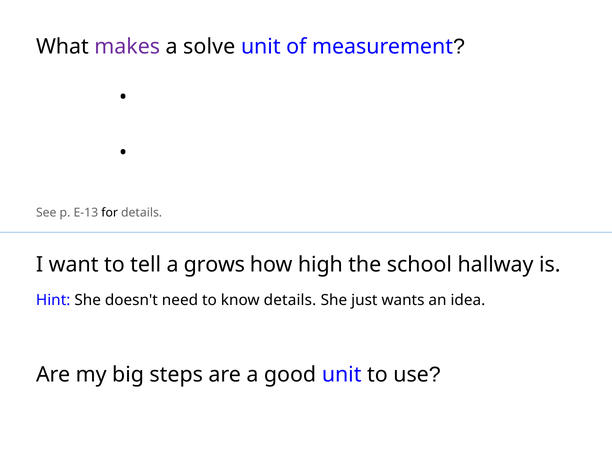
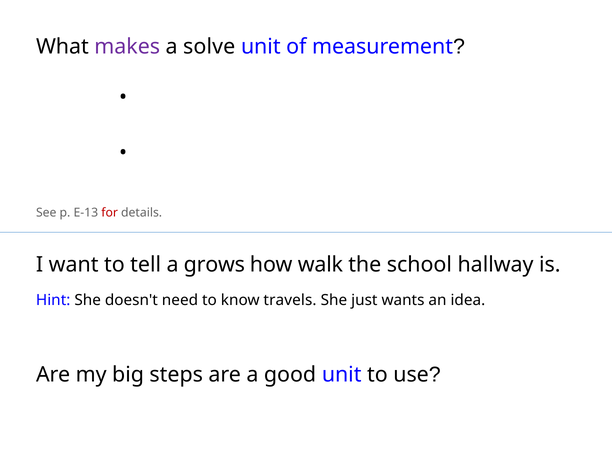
for colour: black -> red (110, 213)
high: high -> walk (320, 265)
know details: details -> travels (290, 300)
